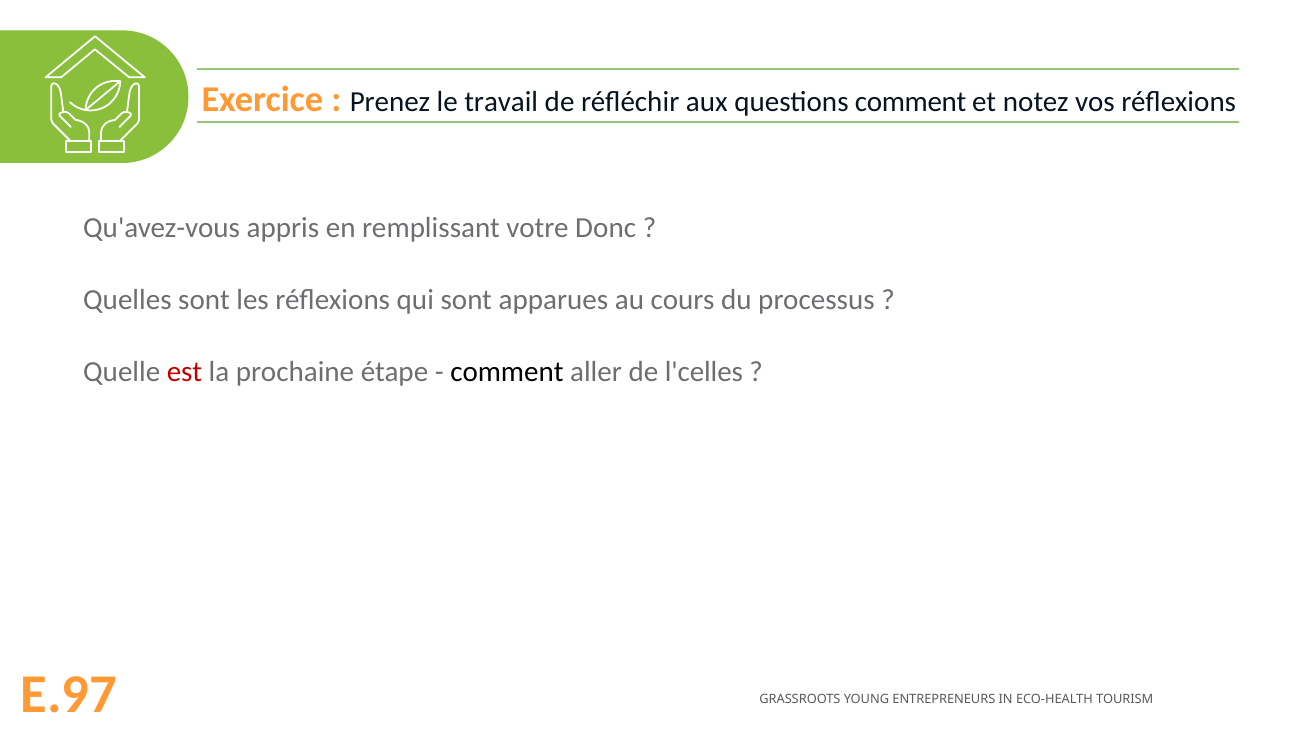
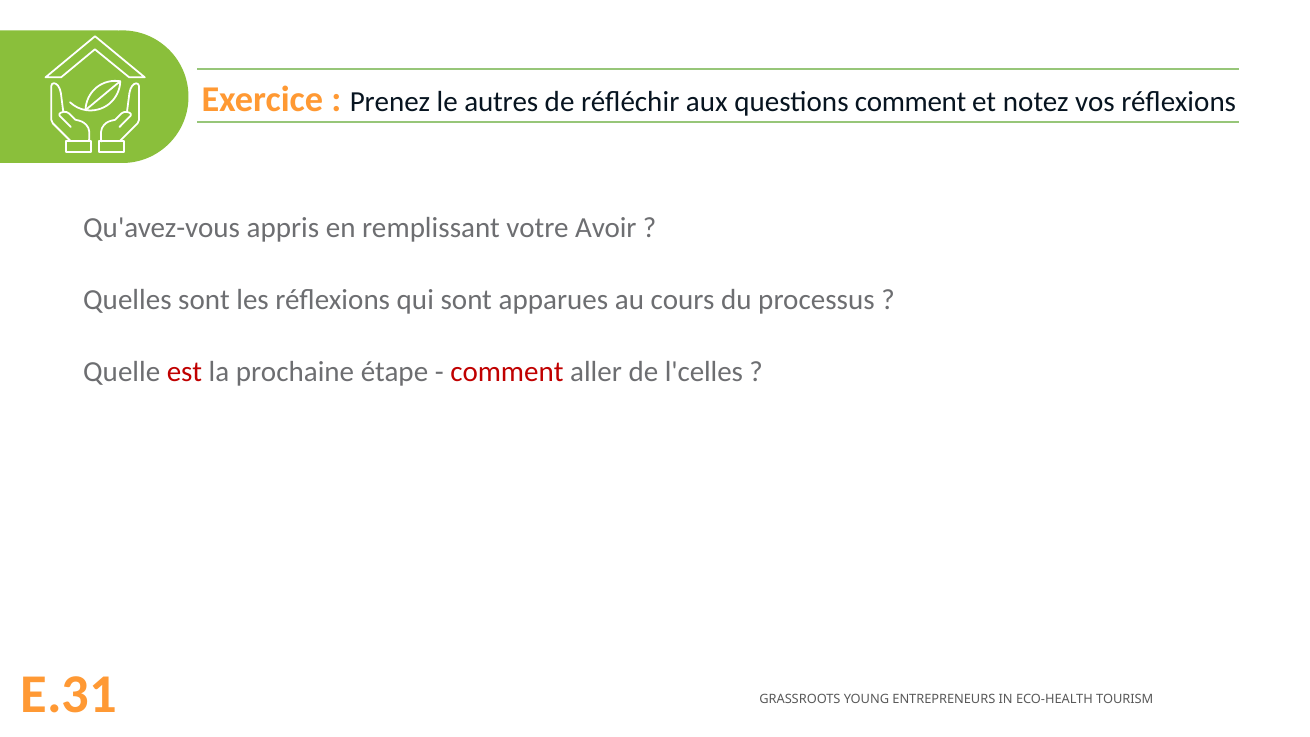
travail: travail -> autres (501, 102)
Donc: Donc -> Avoir (606, 228)
comment colour: black -> red (507, 372)
E.97: E.97 -> E.31 (69, 694)
